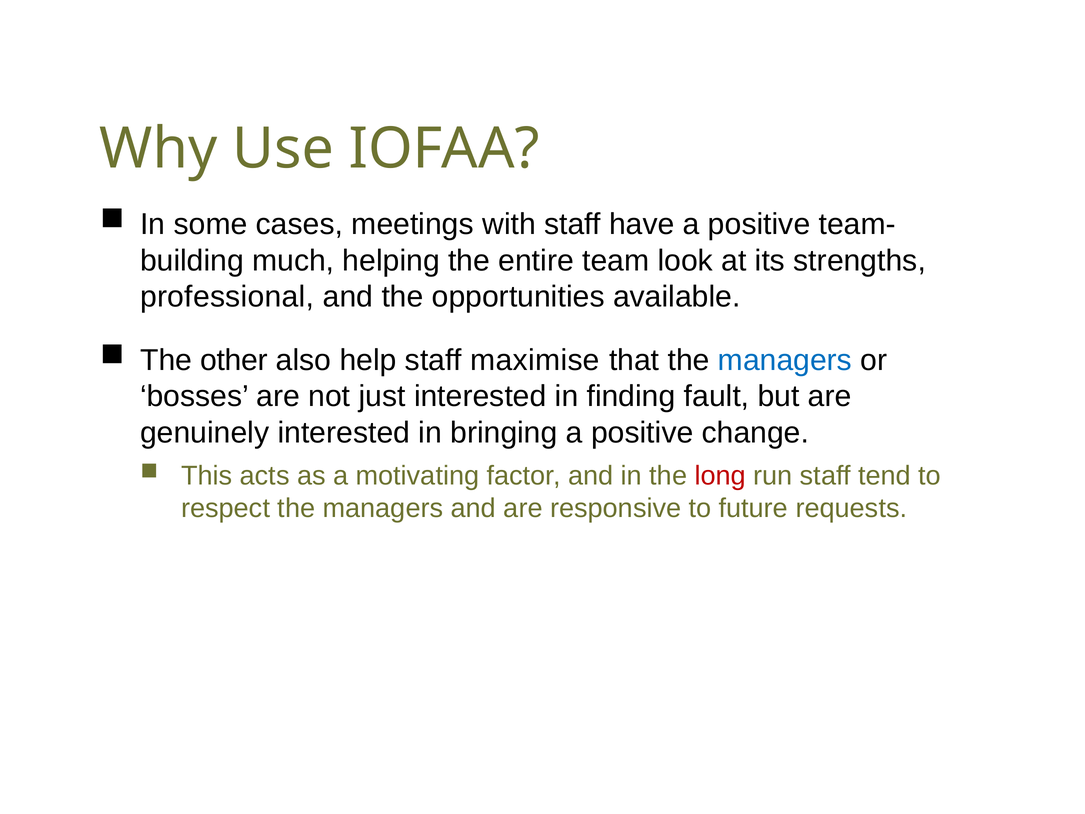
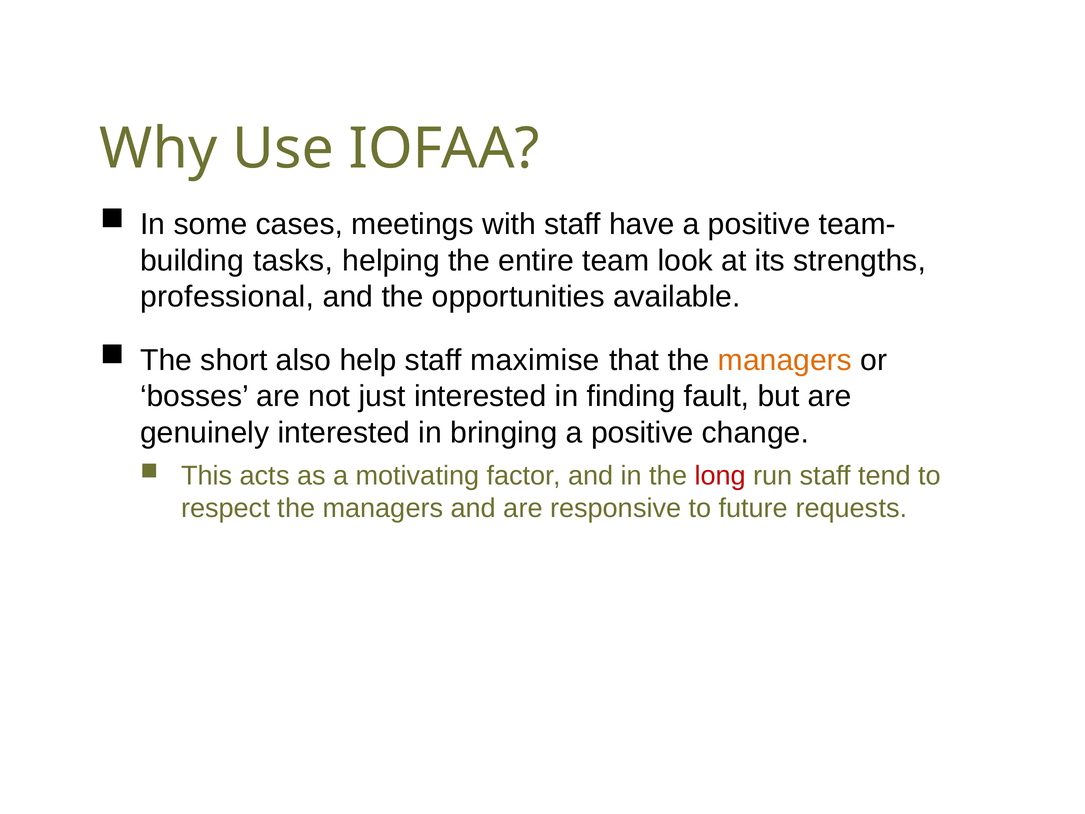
much: much -> tasks (293, 261)
other: other -> short (234, 360)
managers colour: blue -> orange (785, 360)
